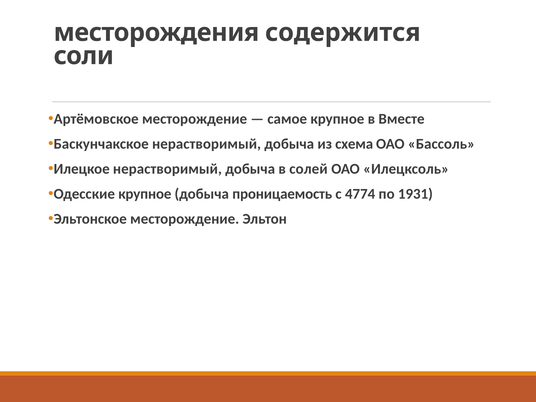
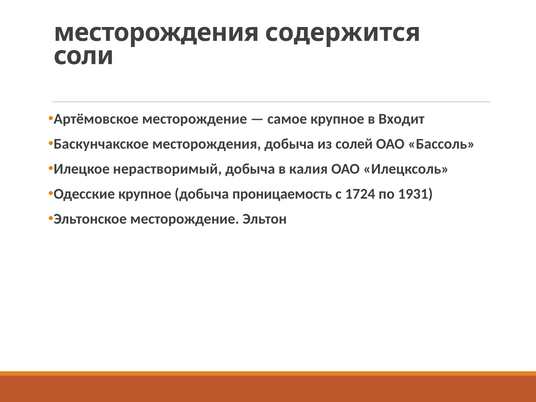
Вместе: Вместе -> Входит (402, 119)
Баскунчакское нерастворимый: нерастворимый -> месторождения (207, 144)
схема: схема -> солей (354, 144)
солей: солей -> калия (308, 169)
4774: 4774 -> 1724 (360, 194)
